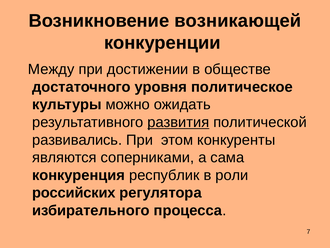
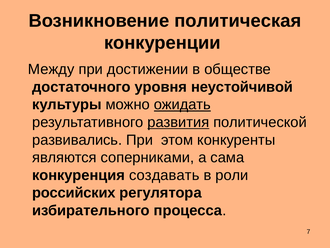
возникающей: возникающей -> политическая (238, 21)
политическое: политическое -> неустойчивой (242, 87)
ожидать underline: none -> present (182, 104)
республик: республик -> создавать (164, 175)
